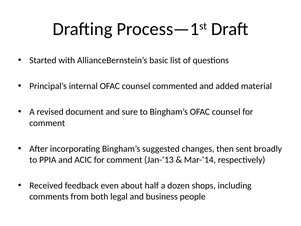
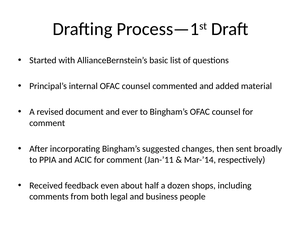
sure: sure -> ever (130, 112)
Jan-’13: Jan-’13 -> Jan-’11 (159, 160)
